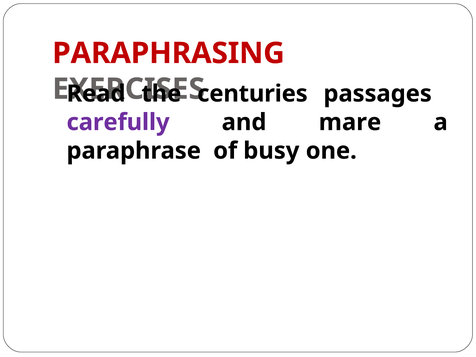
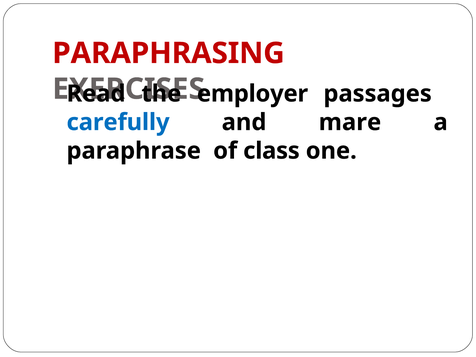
centuries: centuries -> employer (252, 94)
carefully colour: purple -> blue (118, 122)
busy: busy -> class (271, 151)
